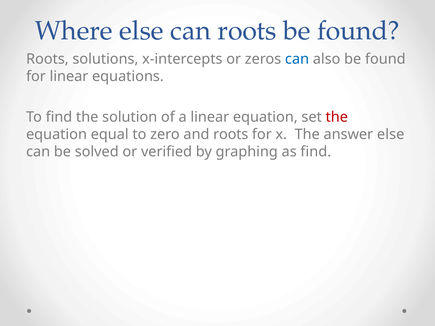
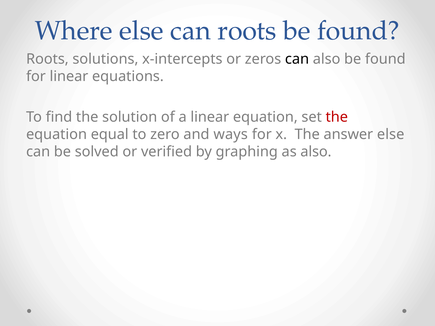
can colour: blue -> black (297, 59)
and roots: roots -> ways (231, 134)
as find: find -> also (316, 152)
